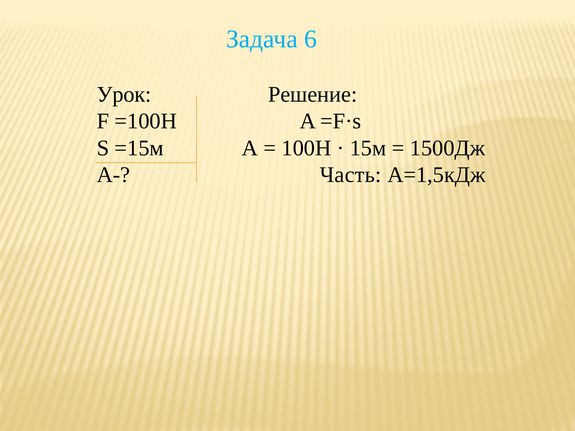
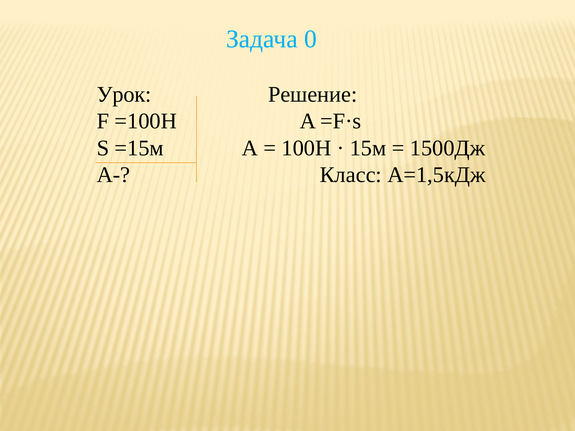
6: 6 -> 0 (310, 39)
Часть: Часть -> Класс (351, 175)
